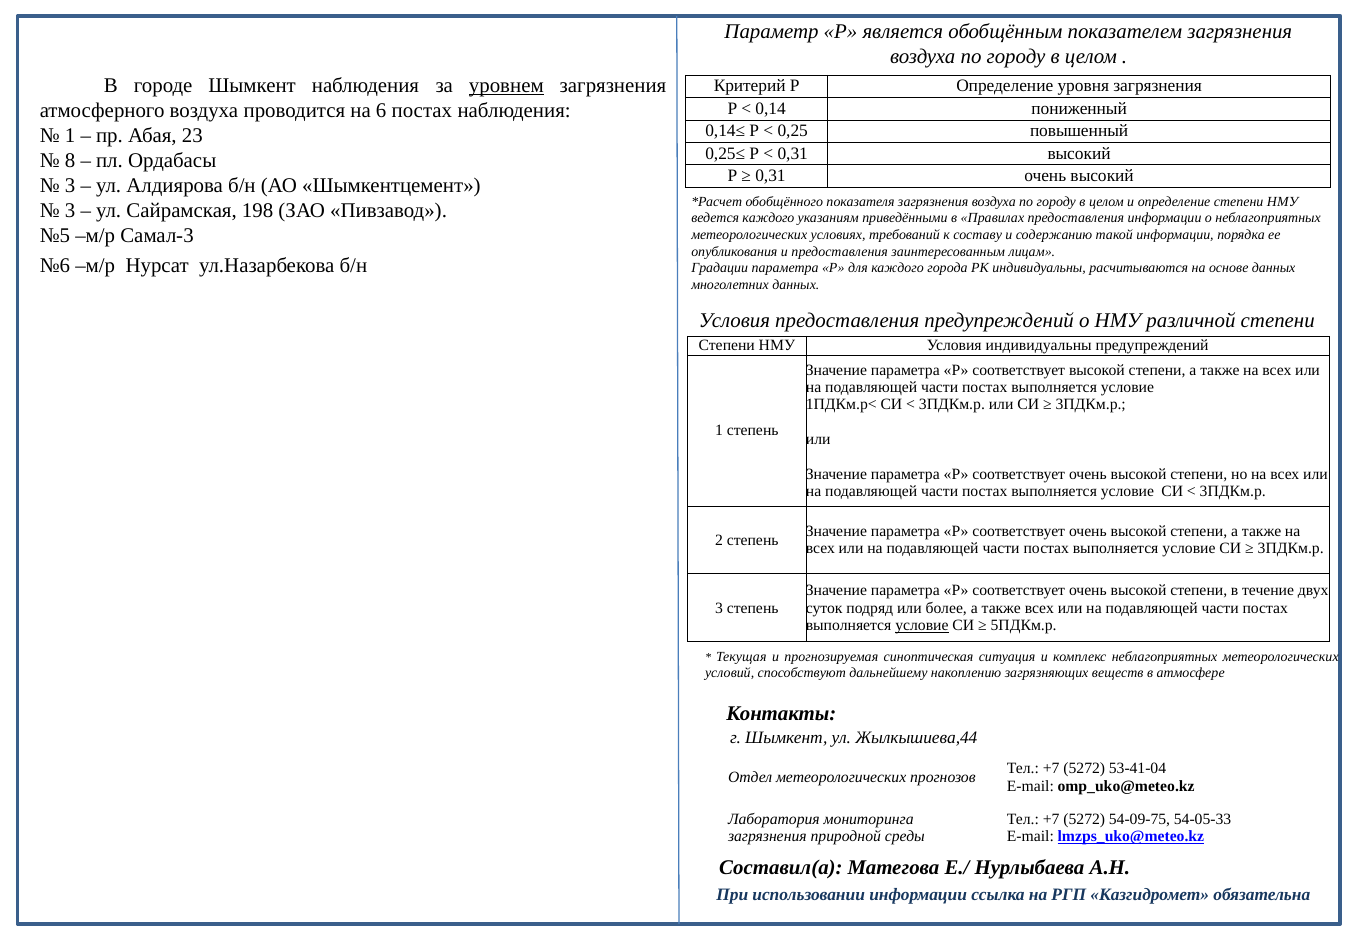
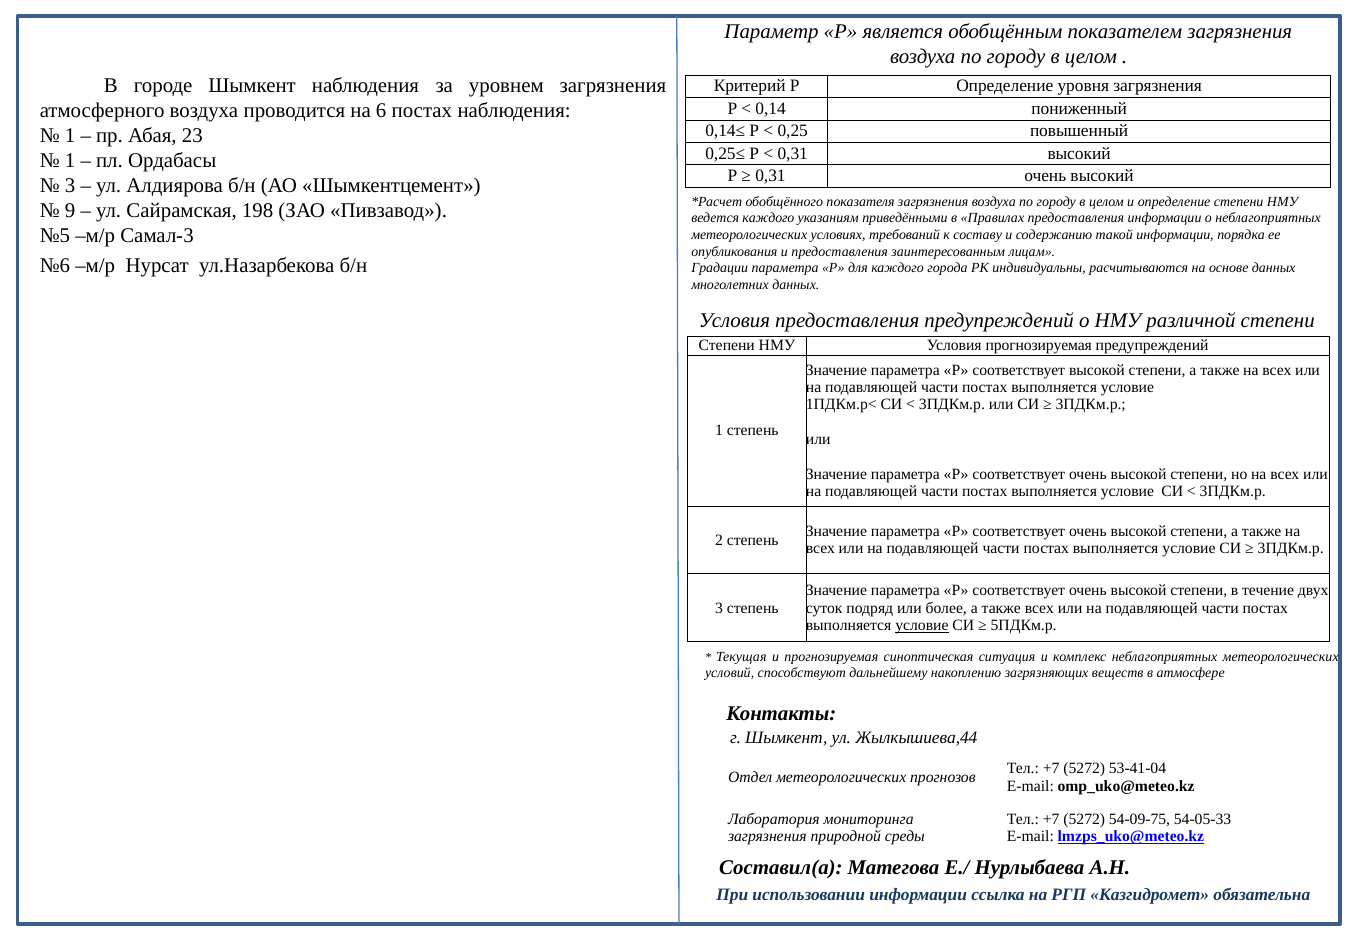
уровнем underline: present -> none (506, 85)
8: 8 -> 1 (70, 161)
3: 3 -> 9 (70, 211)
Условия индивидуальны: индивидуальны -> прогнозируемая (1039, 346)
